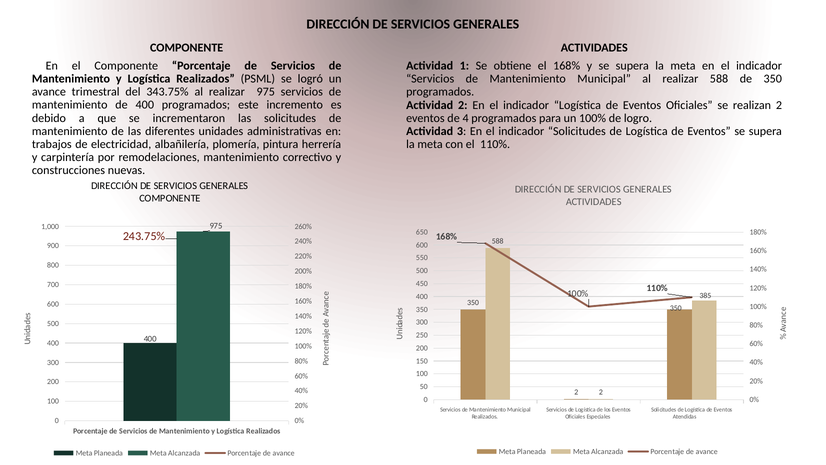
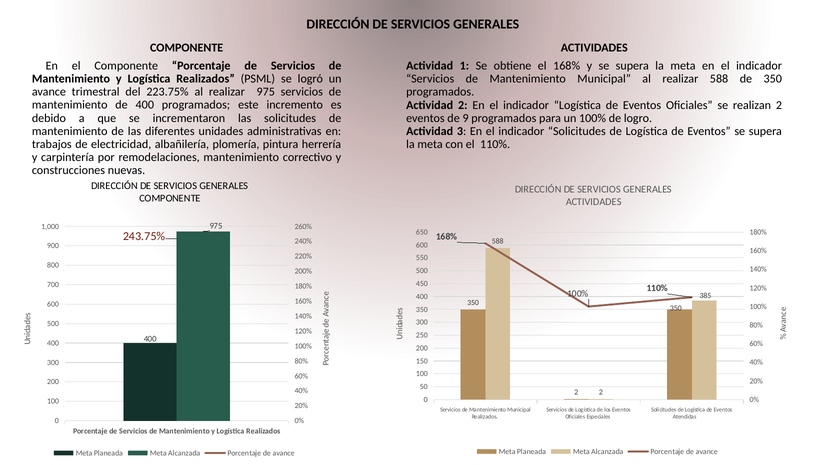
343.75%: 343.75% -> 223.75% (167, 92)
4: 4 -> 9 (466, 118)
